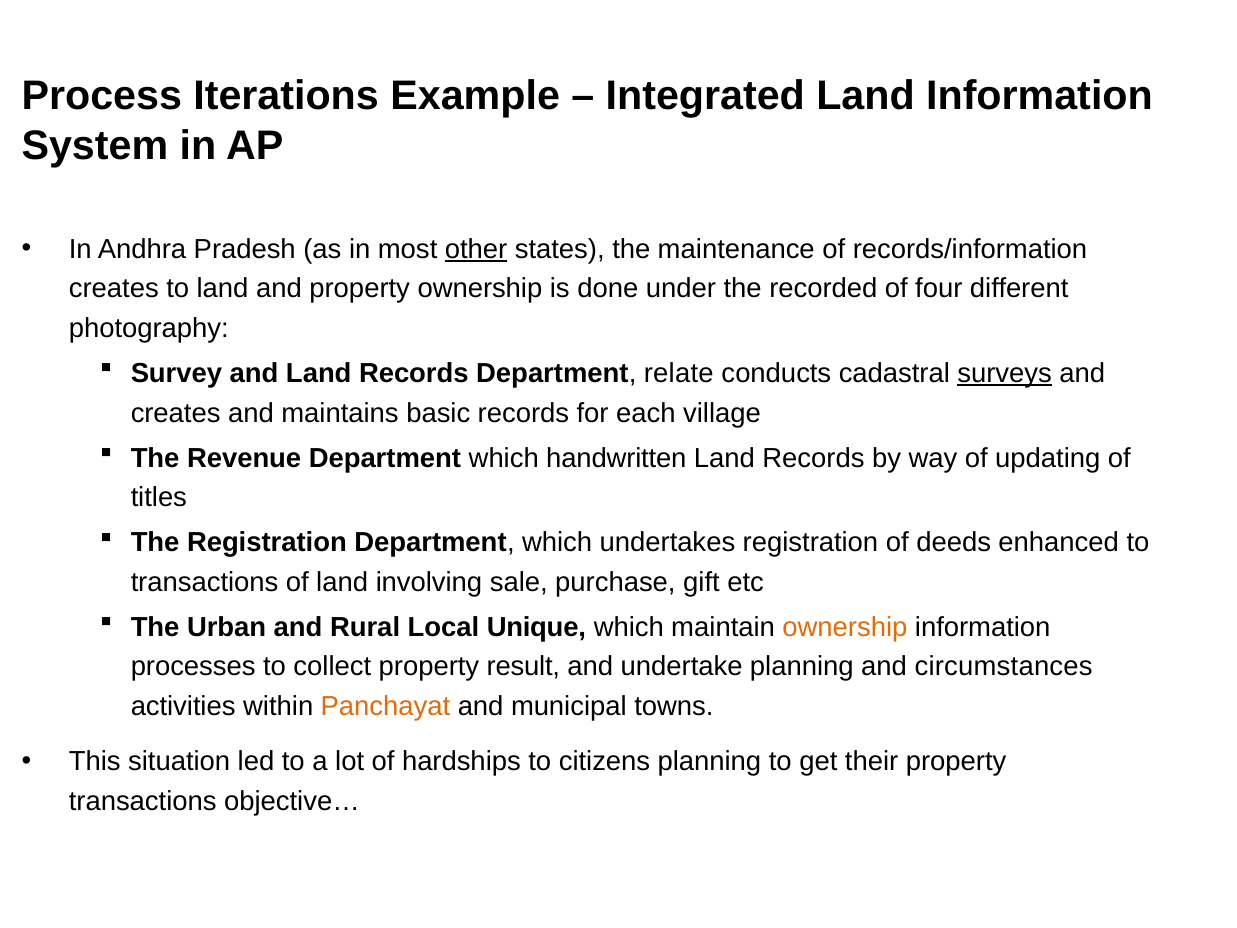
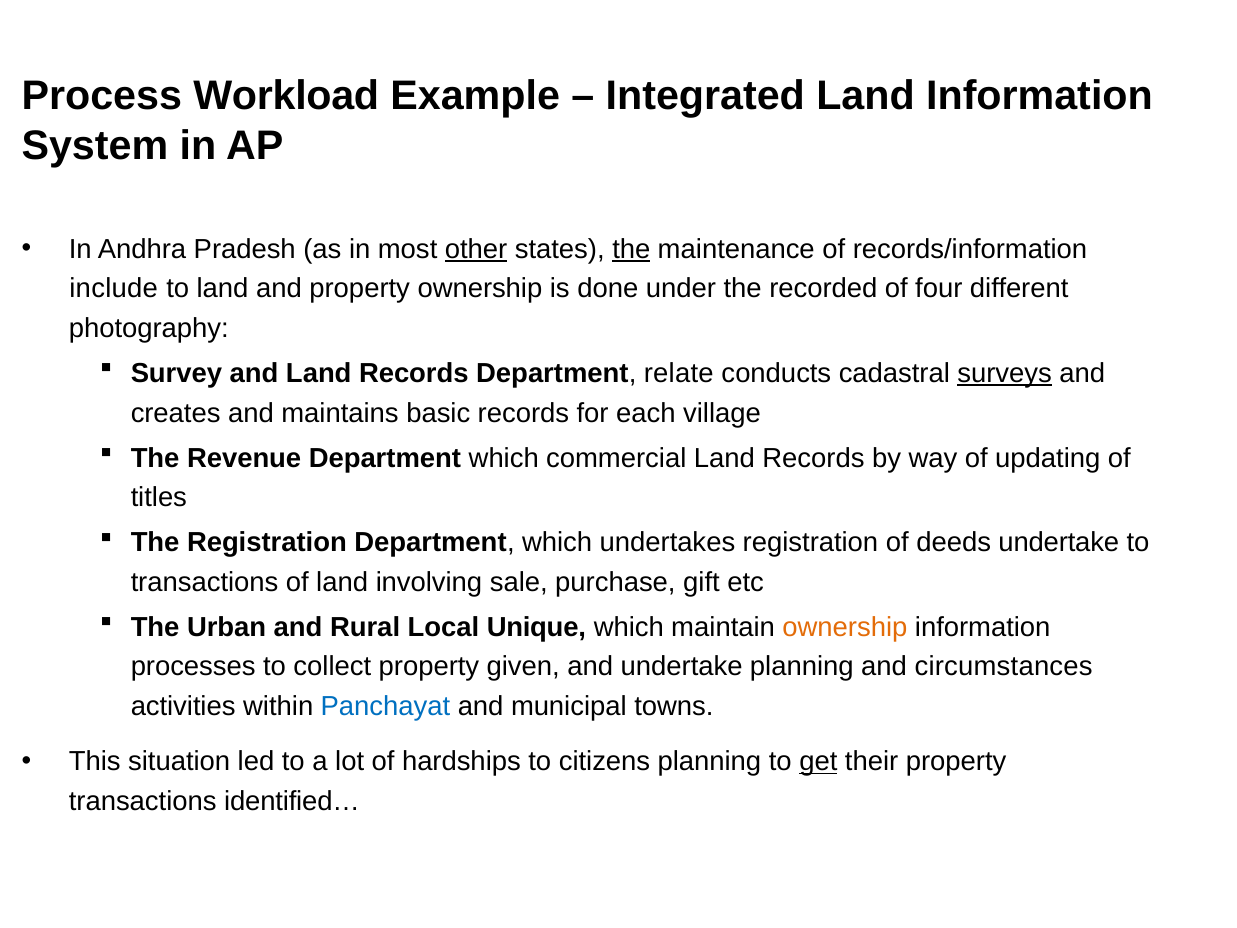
Iterations: Iterations -> Workload (286, 96)
the underline: none -> present (631, 249)
creates: creates -> include (114, 289)
handwritten: handwritten -> commercial (616, 458)
deeds enhanced: enhanced -> undertake (1059, 543)
result: result -> given (523, 667)
Panchayat colour: orange -> blue (385, 706)
get underline: none -> present (818, 762)
objective…: objective… -> identified… (292, 801)
